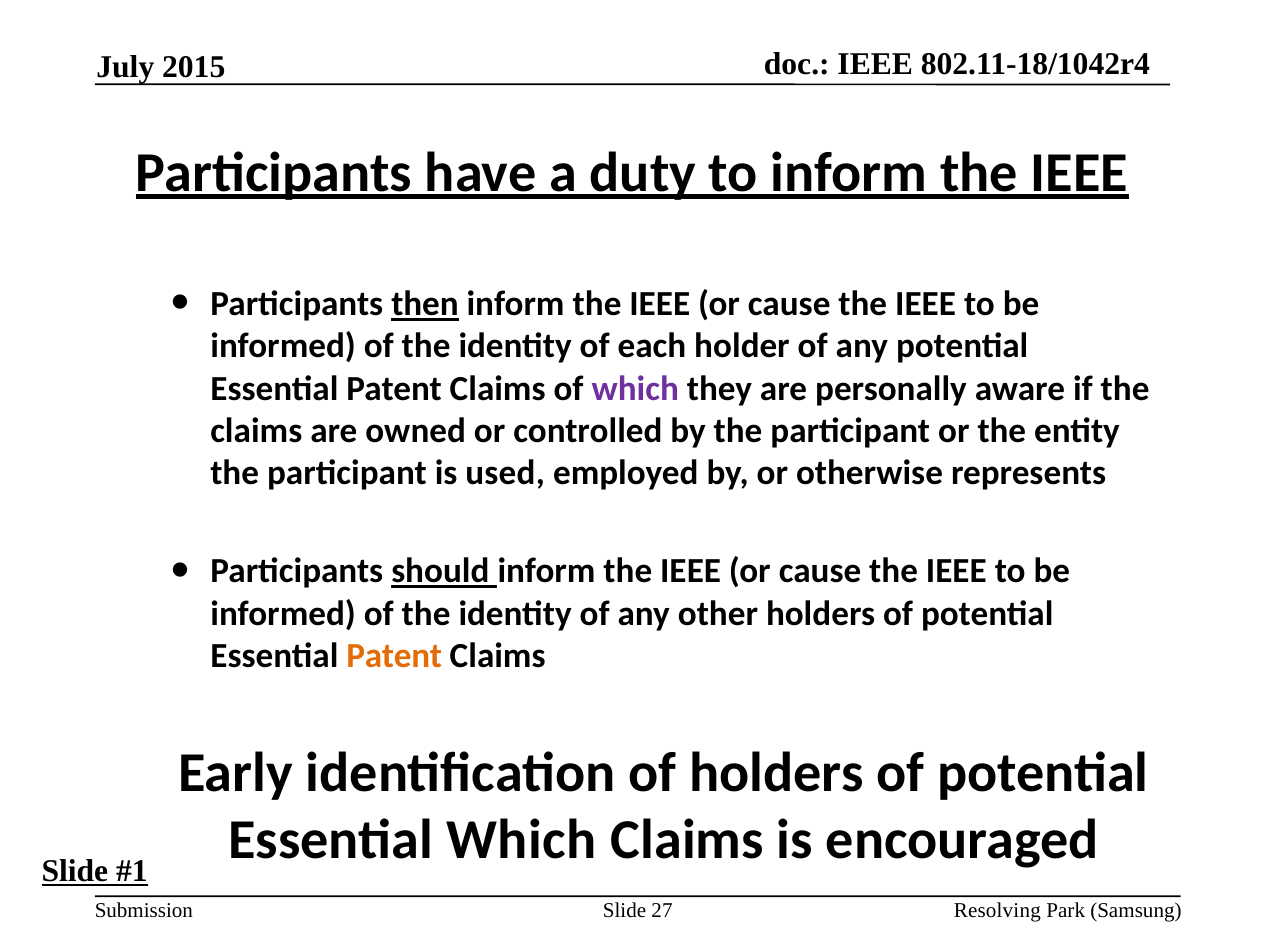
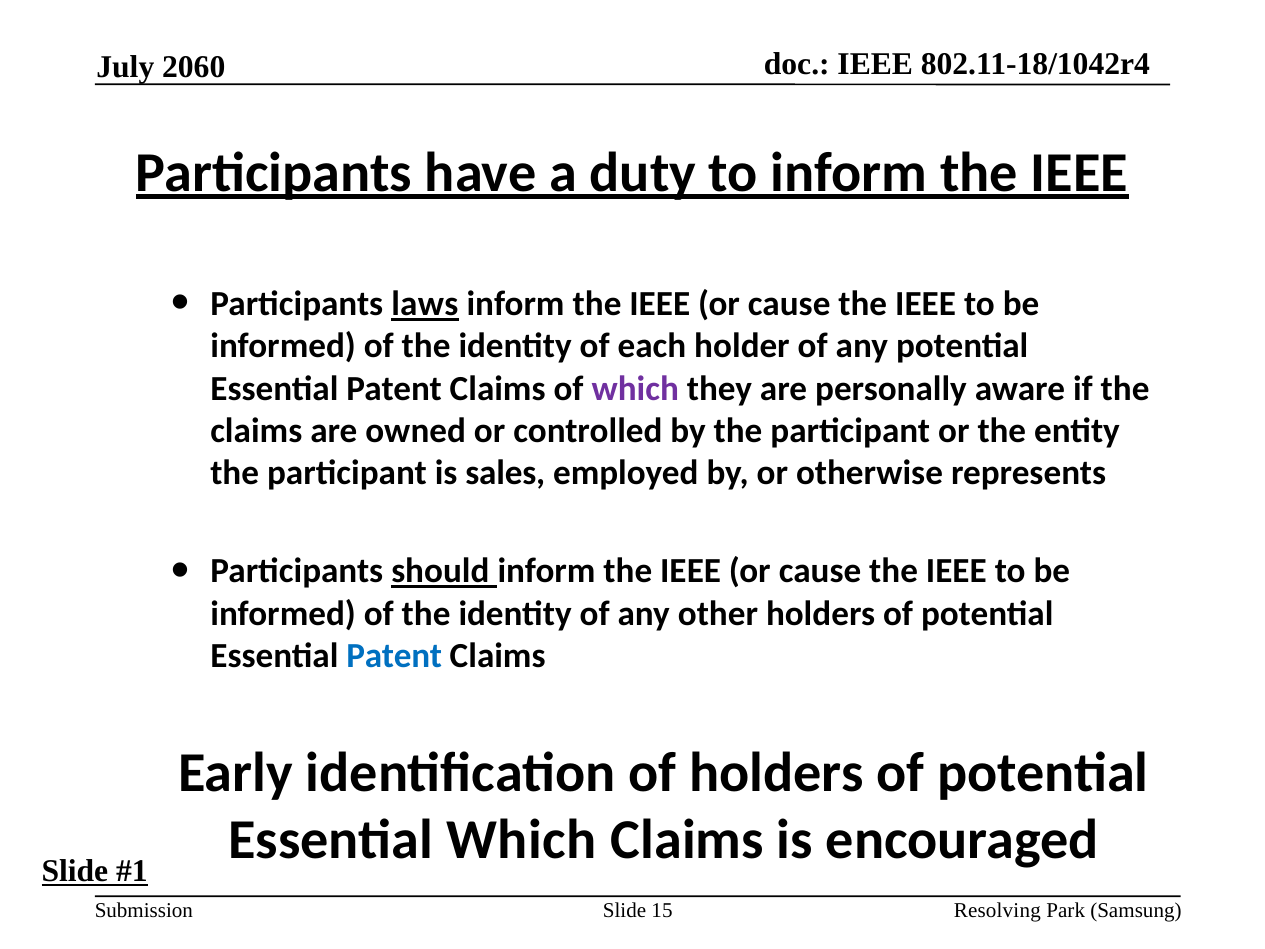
2015: 2015 -> 2060 (194, 68)
then: then -> laws (425, 304)
used: used -> sales (505, 473)
Patent colour: orange -> blue (394, 656)
27: 27 -> 15 (662, 910)
